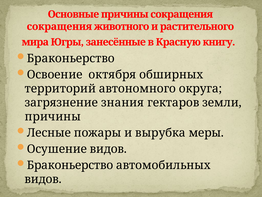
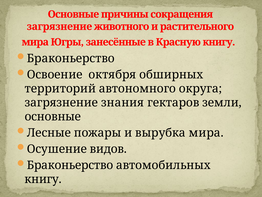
сокращения: сокращения -> загрязнение (59, 26)
причины: причины -> основные (53, 116)
вырубка меры: меры -> мира (206, 132)
видов: видов -> книгу (43, 179)
